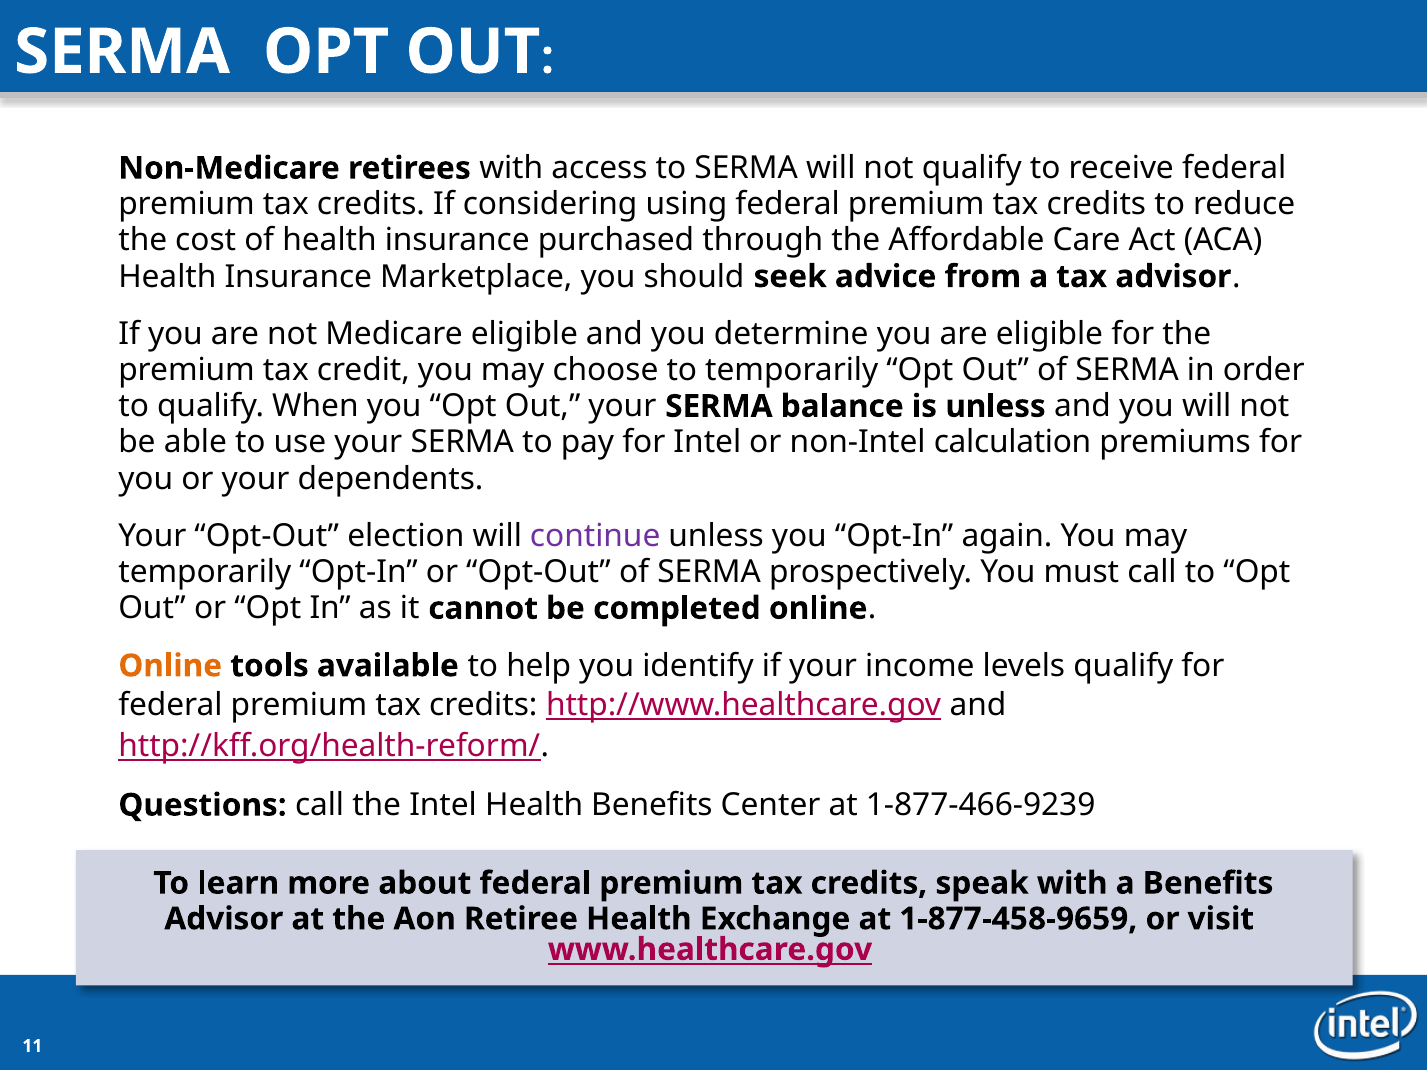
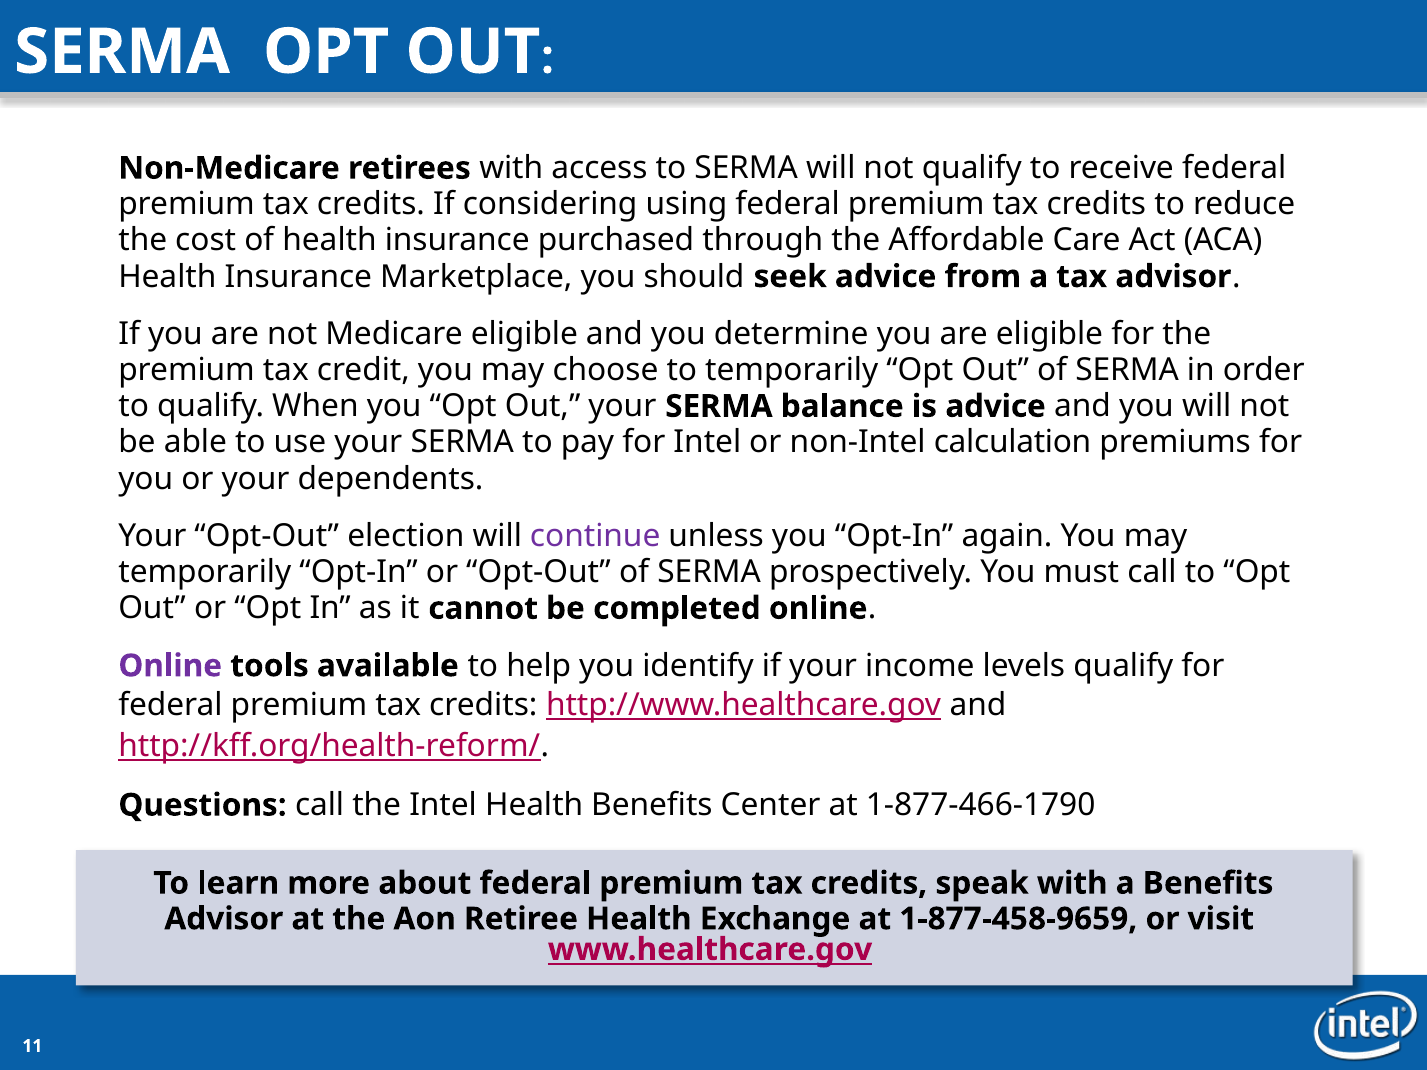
is unless: unless -> advice (996, 406)
Online colour: orange -> purple (170, 666)
1-877-466-9239: 1-877-466-9239 -> 1-877-466-1790 (981, 805)
